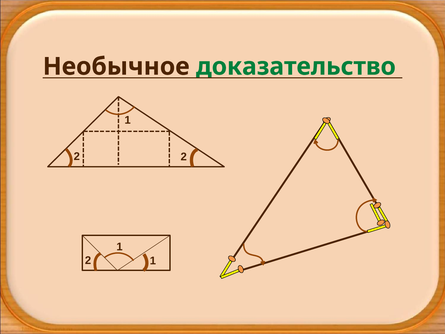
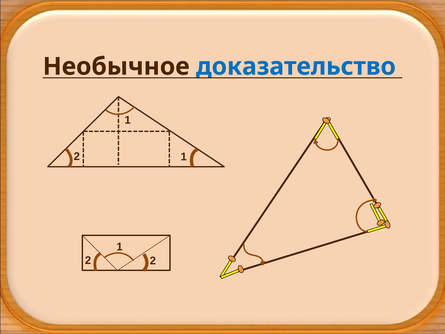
доказательство colour: green -> blue (296, 66)
2 2: 2 -> 1 (184, 157)
1: 1 -> 2 (153, 261)
